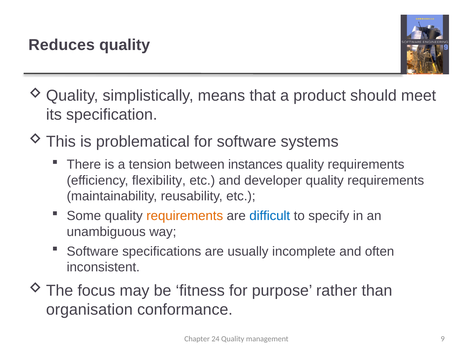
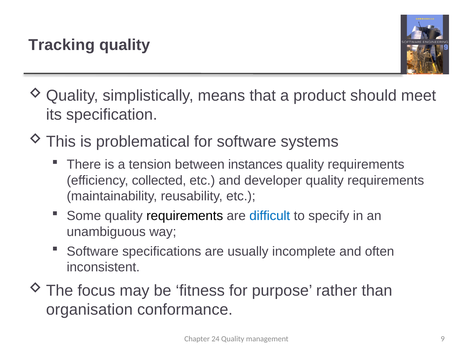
Reduces: Reduces -> Tracking (62, 45)
flexibility: flexibility -> collected (159, 180)
requirements colour: orange -> black (185, 216)
